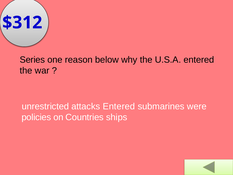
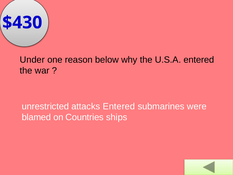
$312: $312 -> $430 (22, 23)
Series: Series -> Under (32, 60)
policies: policies -> blamed (36, 117)
